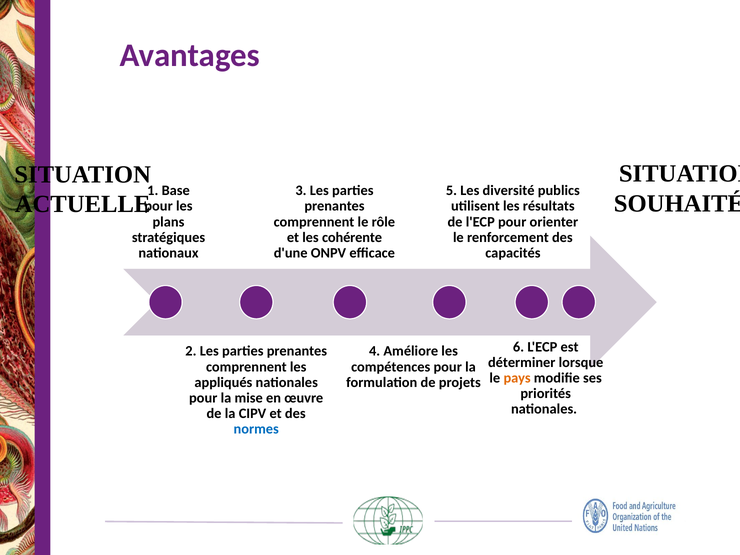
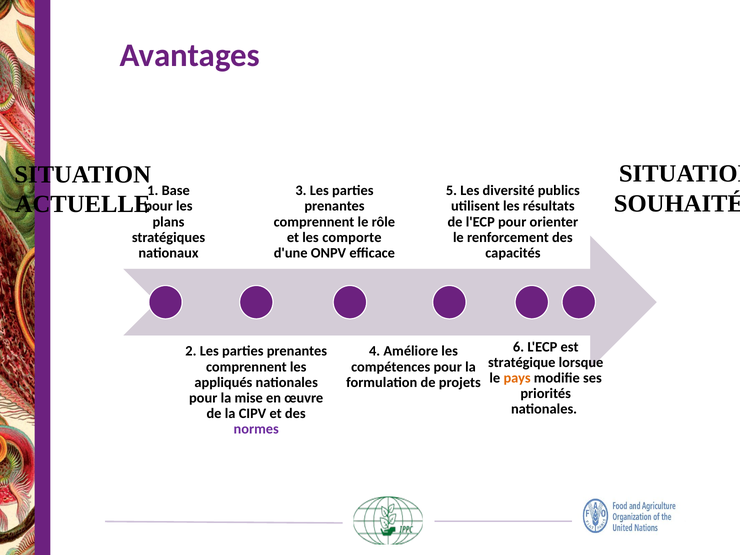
cohérente: cohérente -> comporte (352, 237)
déterminer: déterminer -> stratégique (522, 363)
normes colour: blue -> purple (256, 429)
